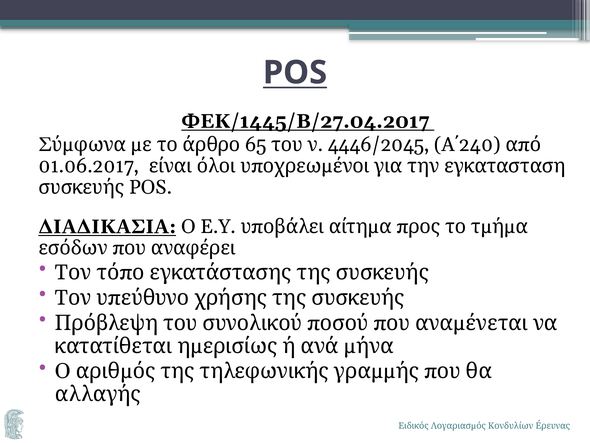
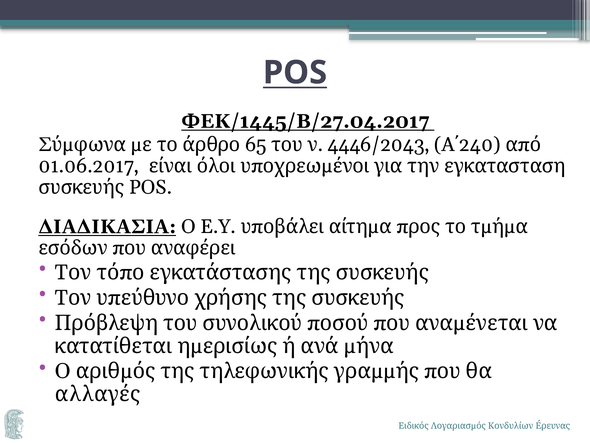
4446/2045: 4446/2045 -> 4446/2043 (379, 145)
αλλαγής: αλλαγής -> αλλαγές (98, 394)
